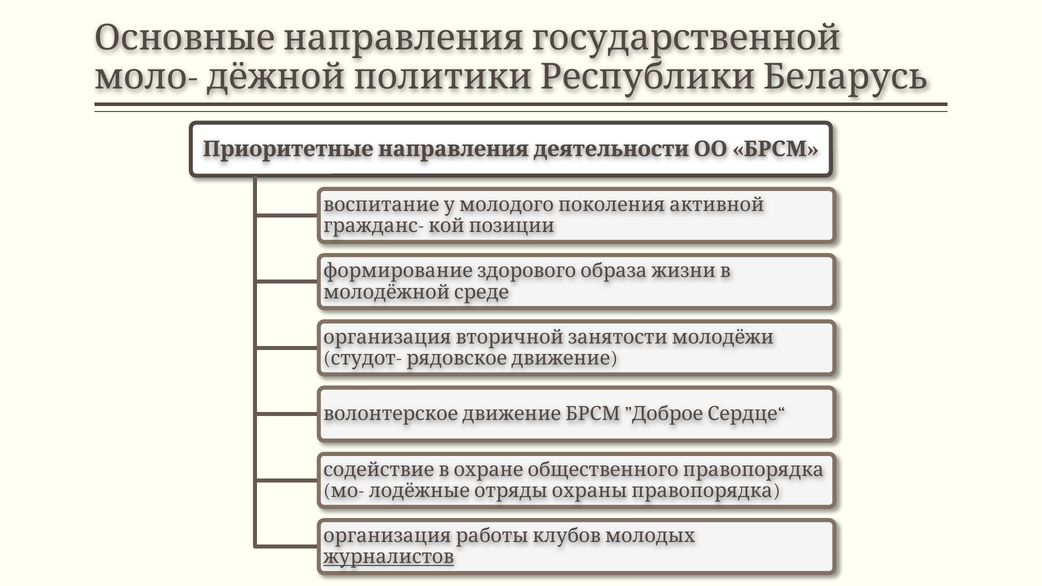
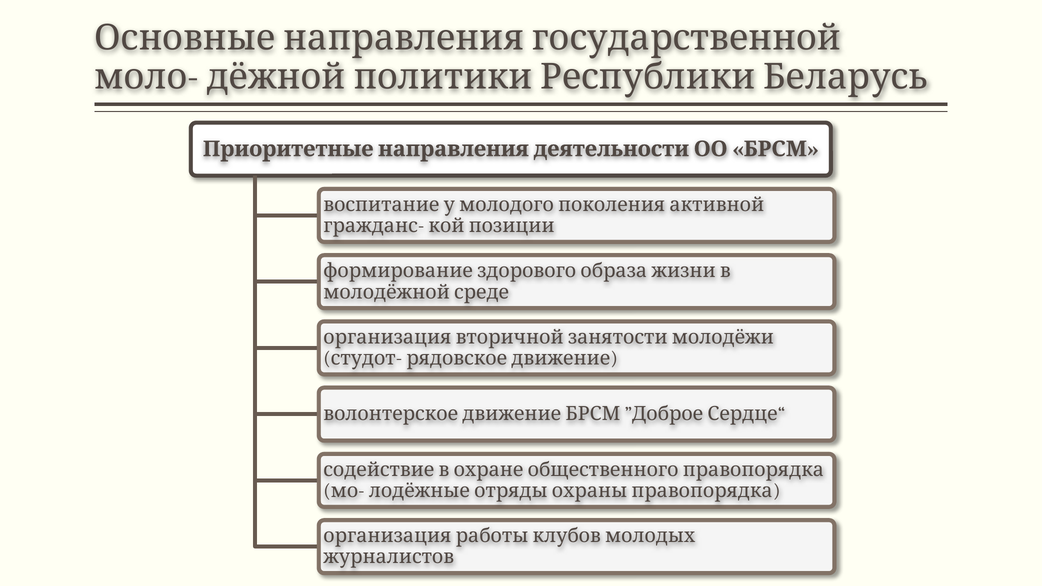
журналистов underline: present -> none (389, 557)
